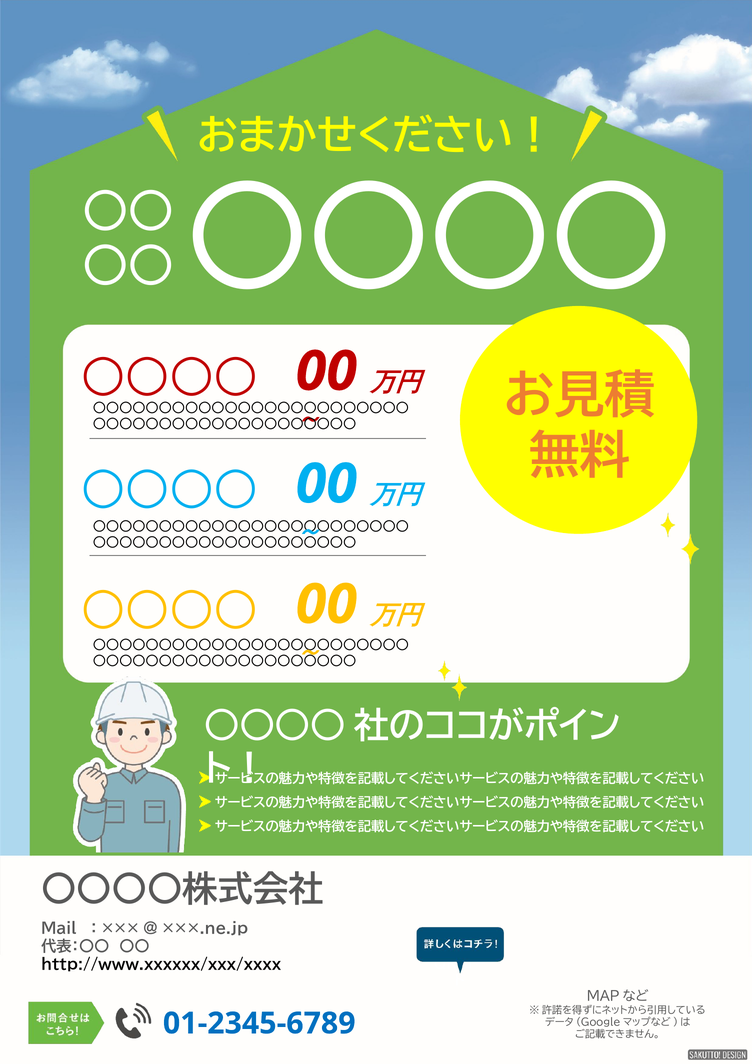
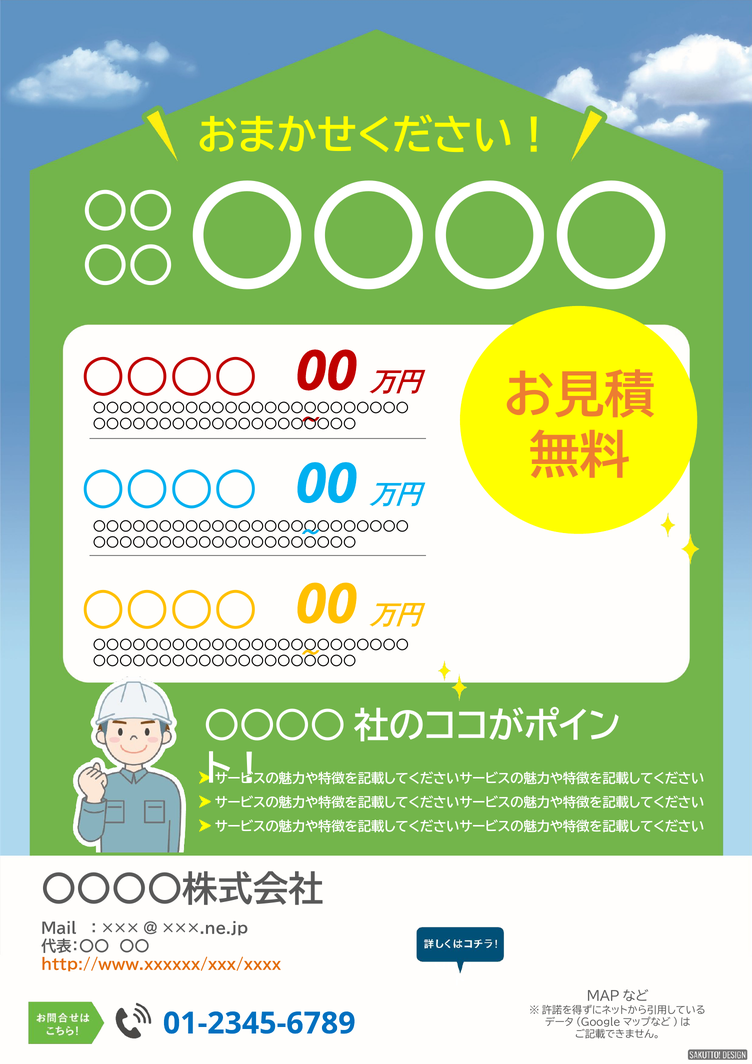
http://www.xxxxxx/xxx/xxxx colour: black -> orange (161, 965)
